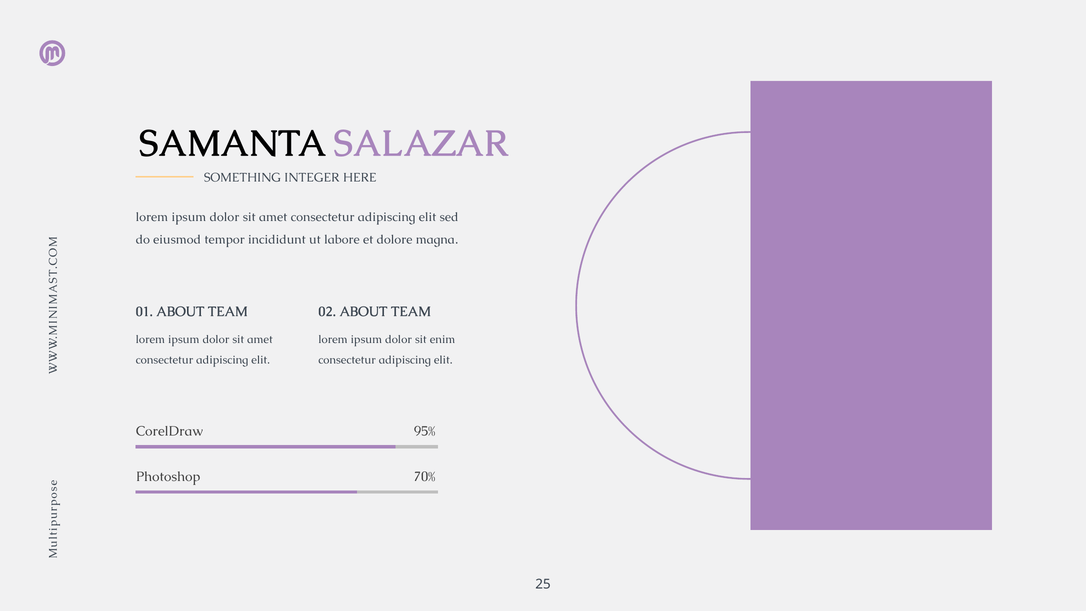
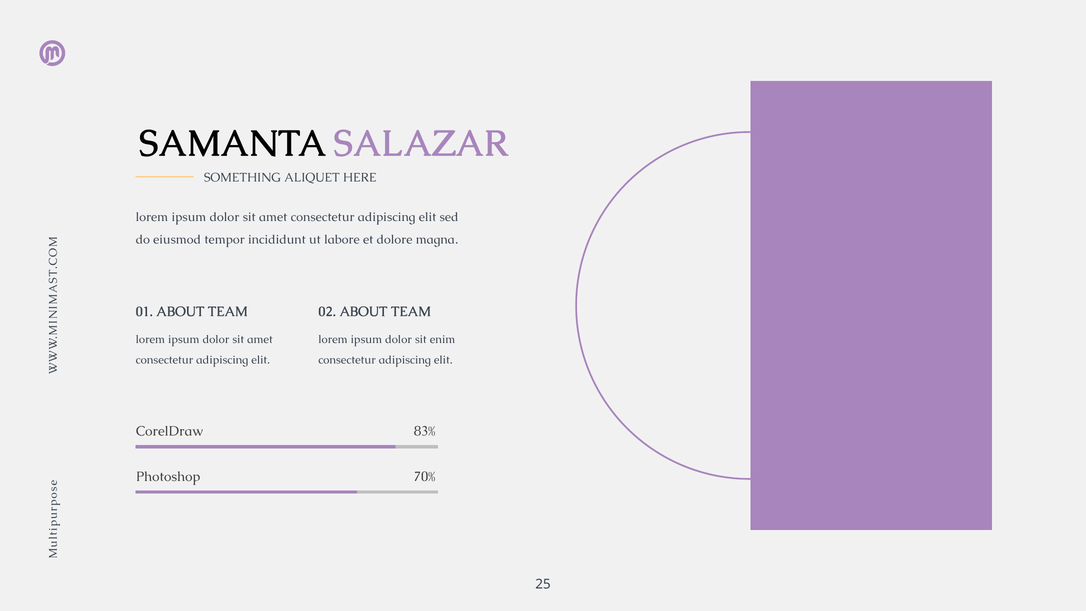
INTEGER: INTEGER -> ALIQUET (312, 178)
95%: 95% -> 83% (424, 431)
